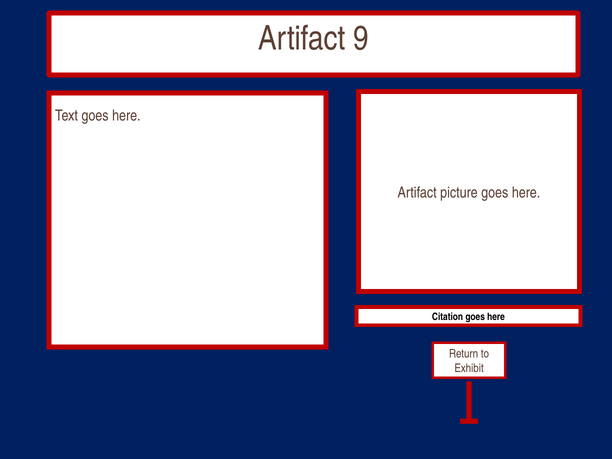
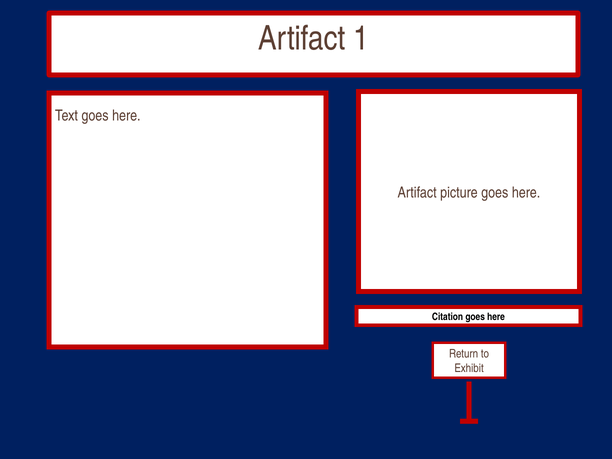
9: 9 -> 1 (361, 39)
